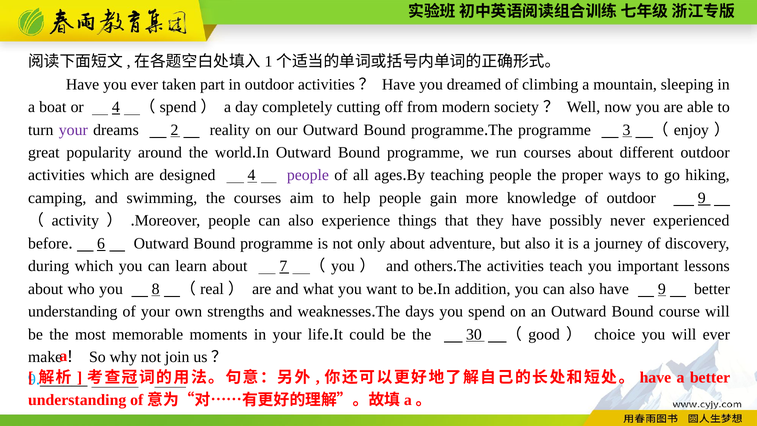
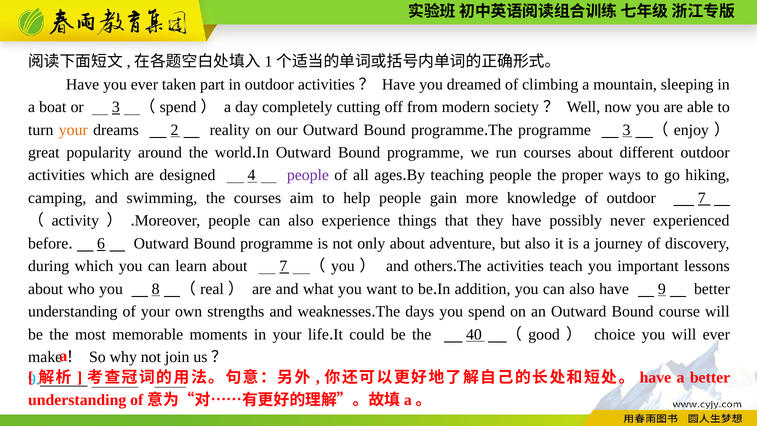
or 4: 4 -> 3 (116, 107)
your colour: purple -> orange (73, 130)
outdoor 9: 9 -> 7 (702, 198)
30: 30 -> 40 (474, 334)
